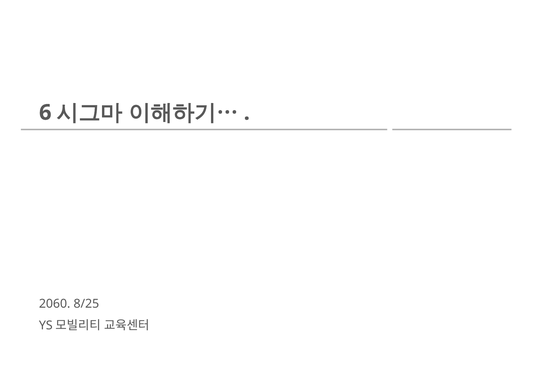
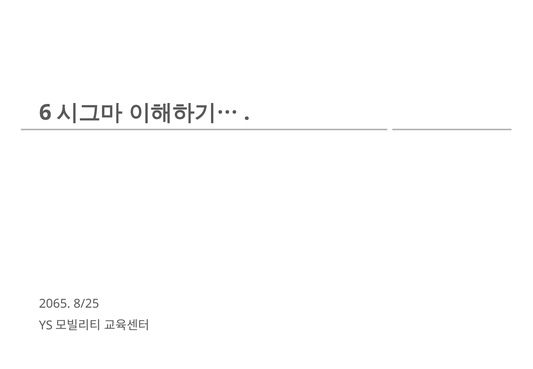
2060: 2060 -> 2065 (55, 304)
